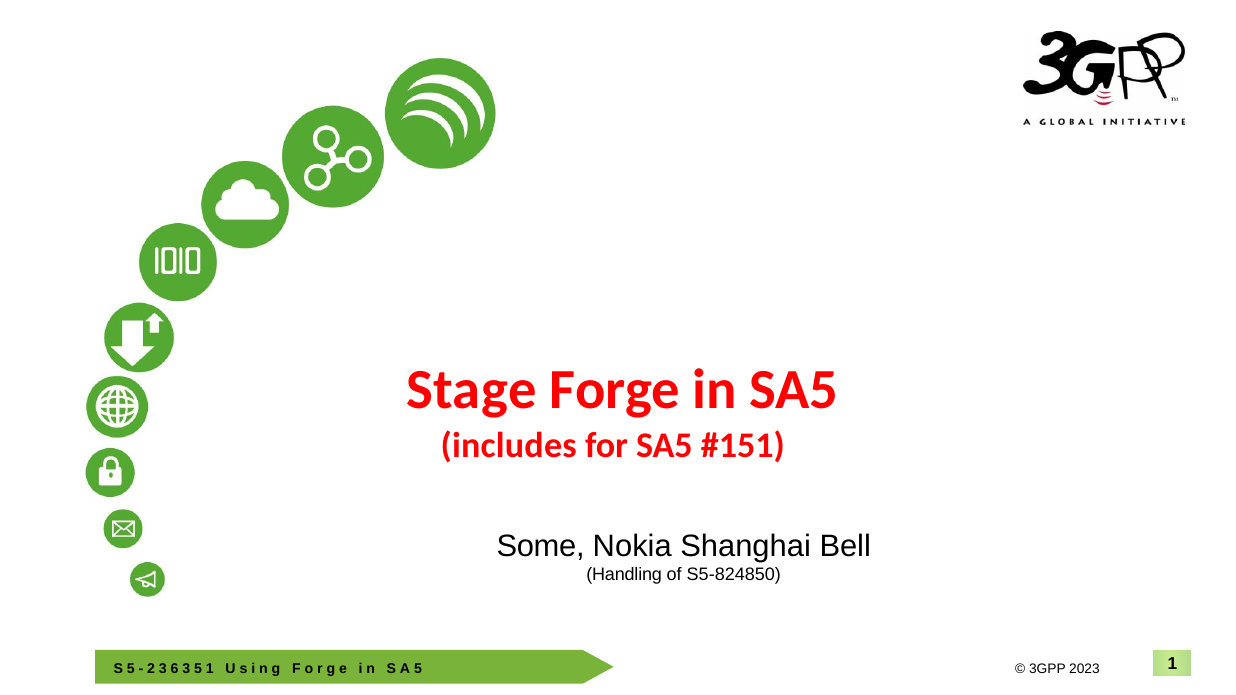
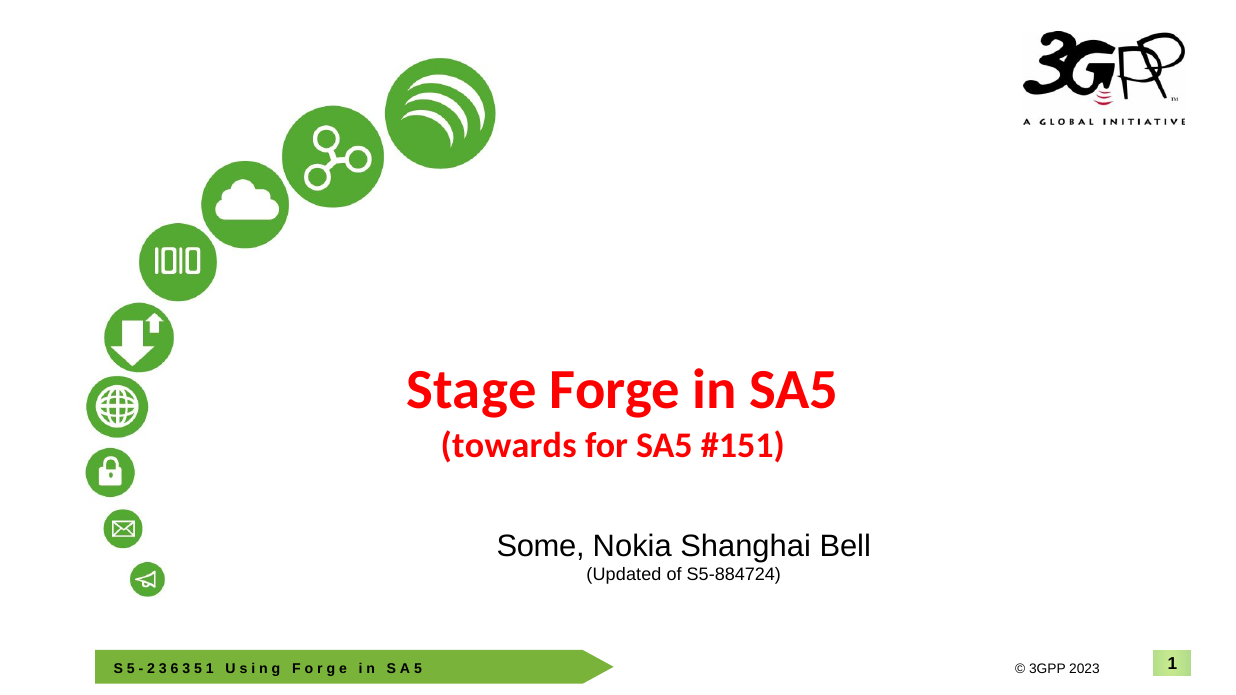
includes: includes -> towards (509, 446)
Handling: Handling -> Updated (624, 574)
S5-824850: S5-824850 -> S5-884724 (734, 574)
